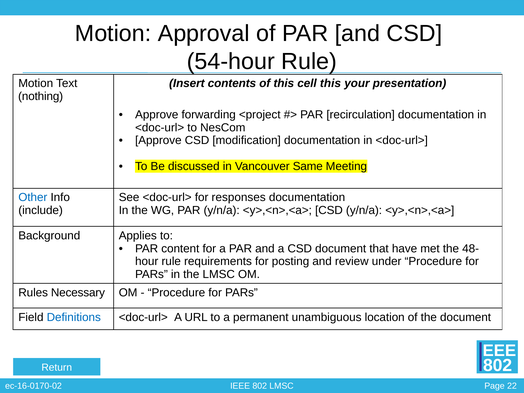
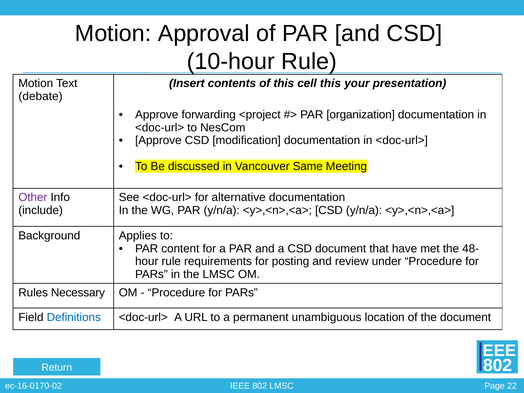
54-hour: 54-hour -> 10-hour (231, 61)
nothing: nothing -> debate (41, 96)
recirculation: recirculation -> organization (361, 115)
Other colour: blue -> purple (33, 197)
responses: responses -> alternative (239, 197)
